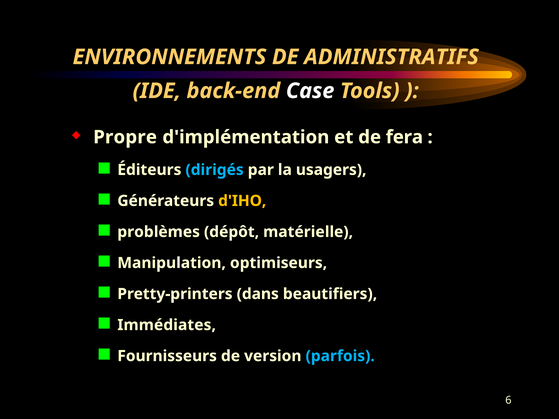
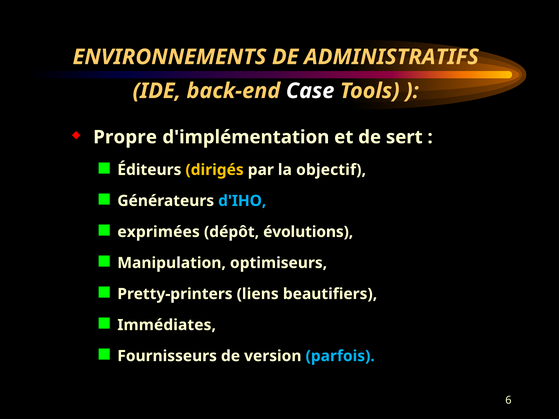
fera: fera -> sert (404, 137)
dirigés colour: light blue -> yellow (215, 170)
usagers: usagers -> objectif (331, 170)
d'IHO colour: yellow -> light blue (242, 201)
problèmes: problèmes -> exprimées (159, 232)
matérielle: matérielle -> évolutions (308, 232)
dans: dans -> liens (258, 294)
